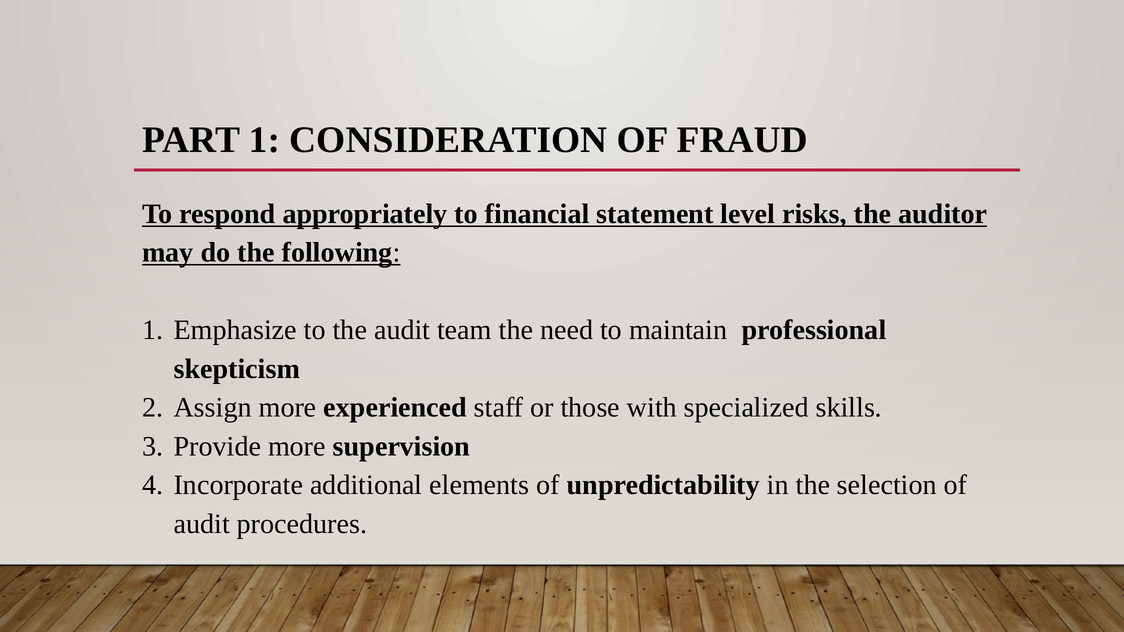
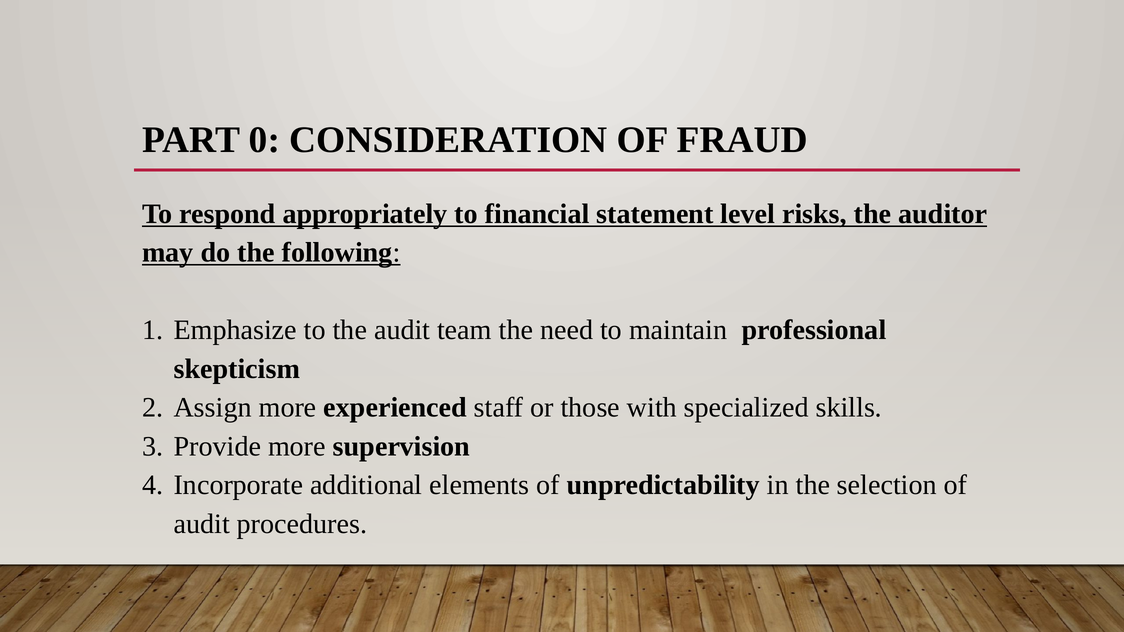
PART 1: 1 -> 0 (264, 140)
